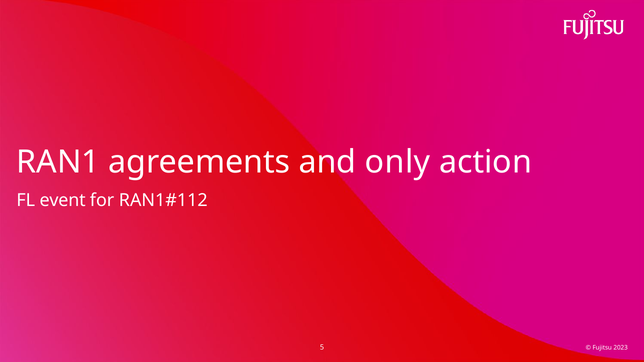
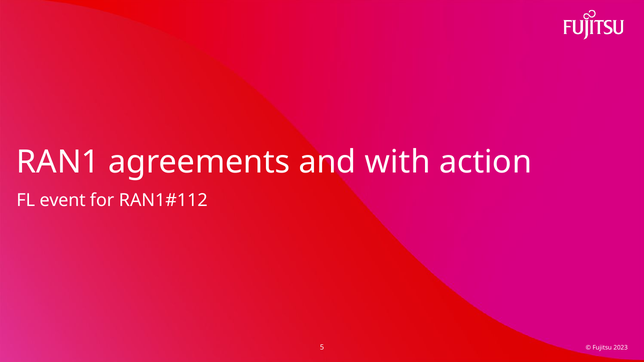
only: only -> with (398, 162)
